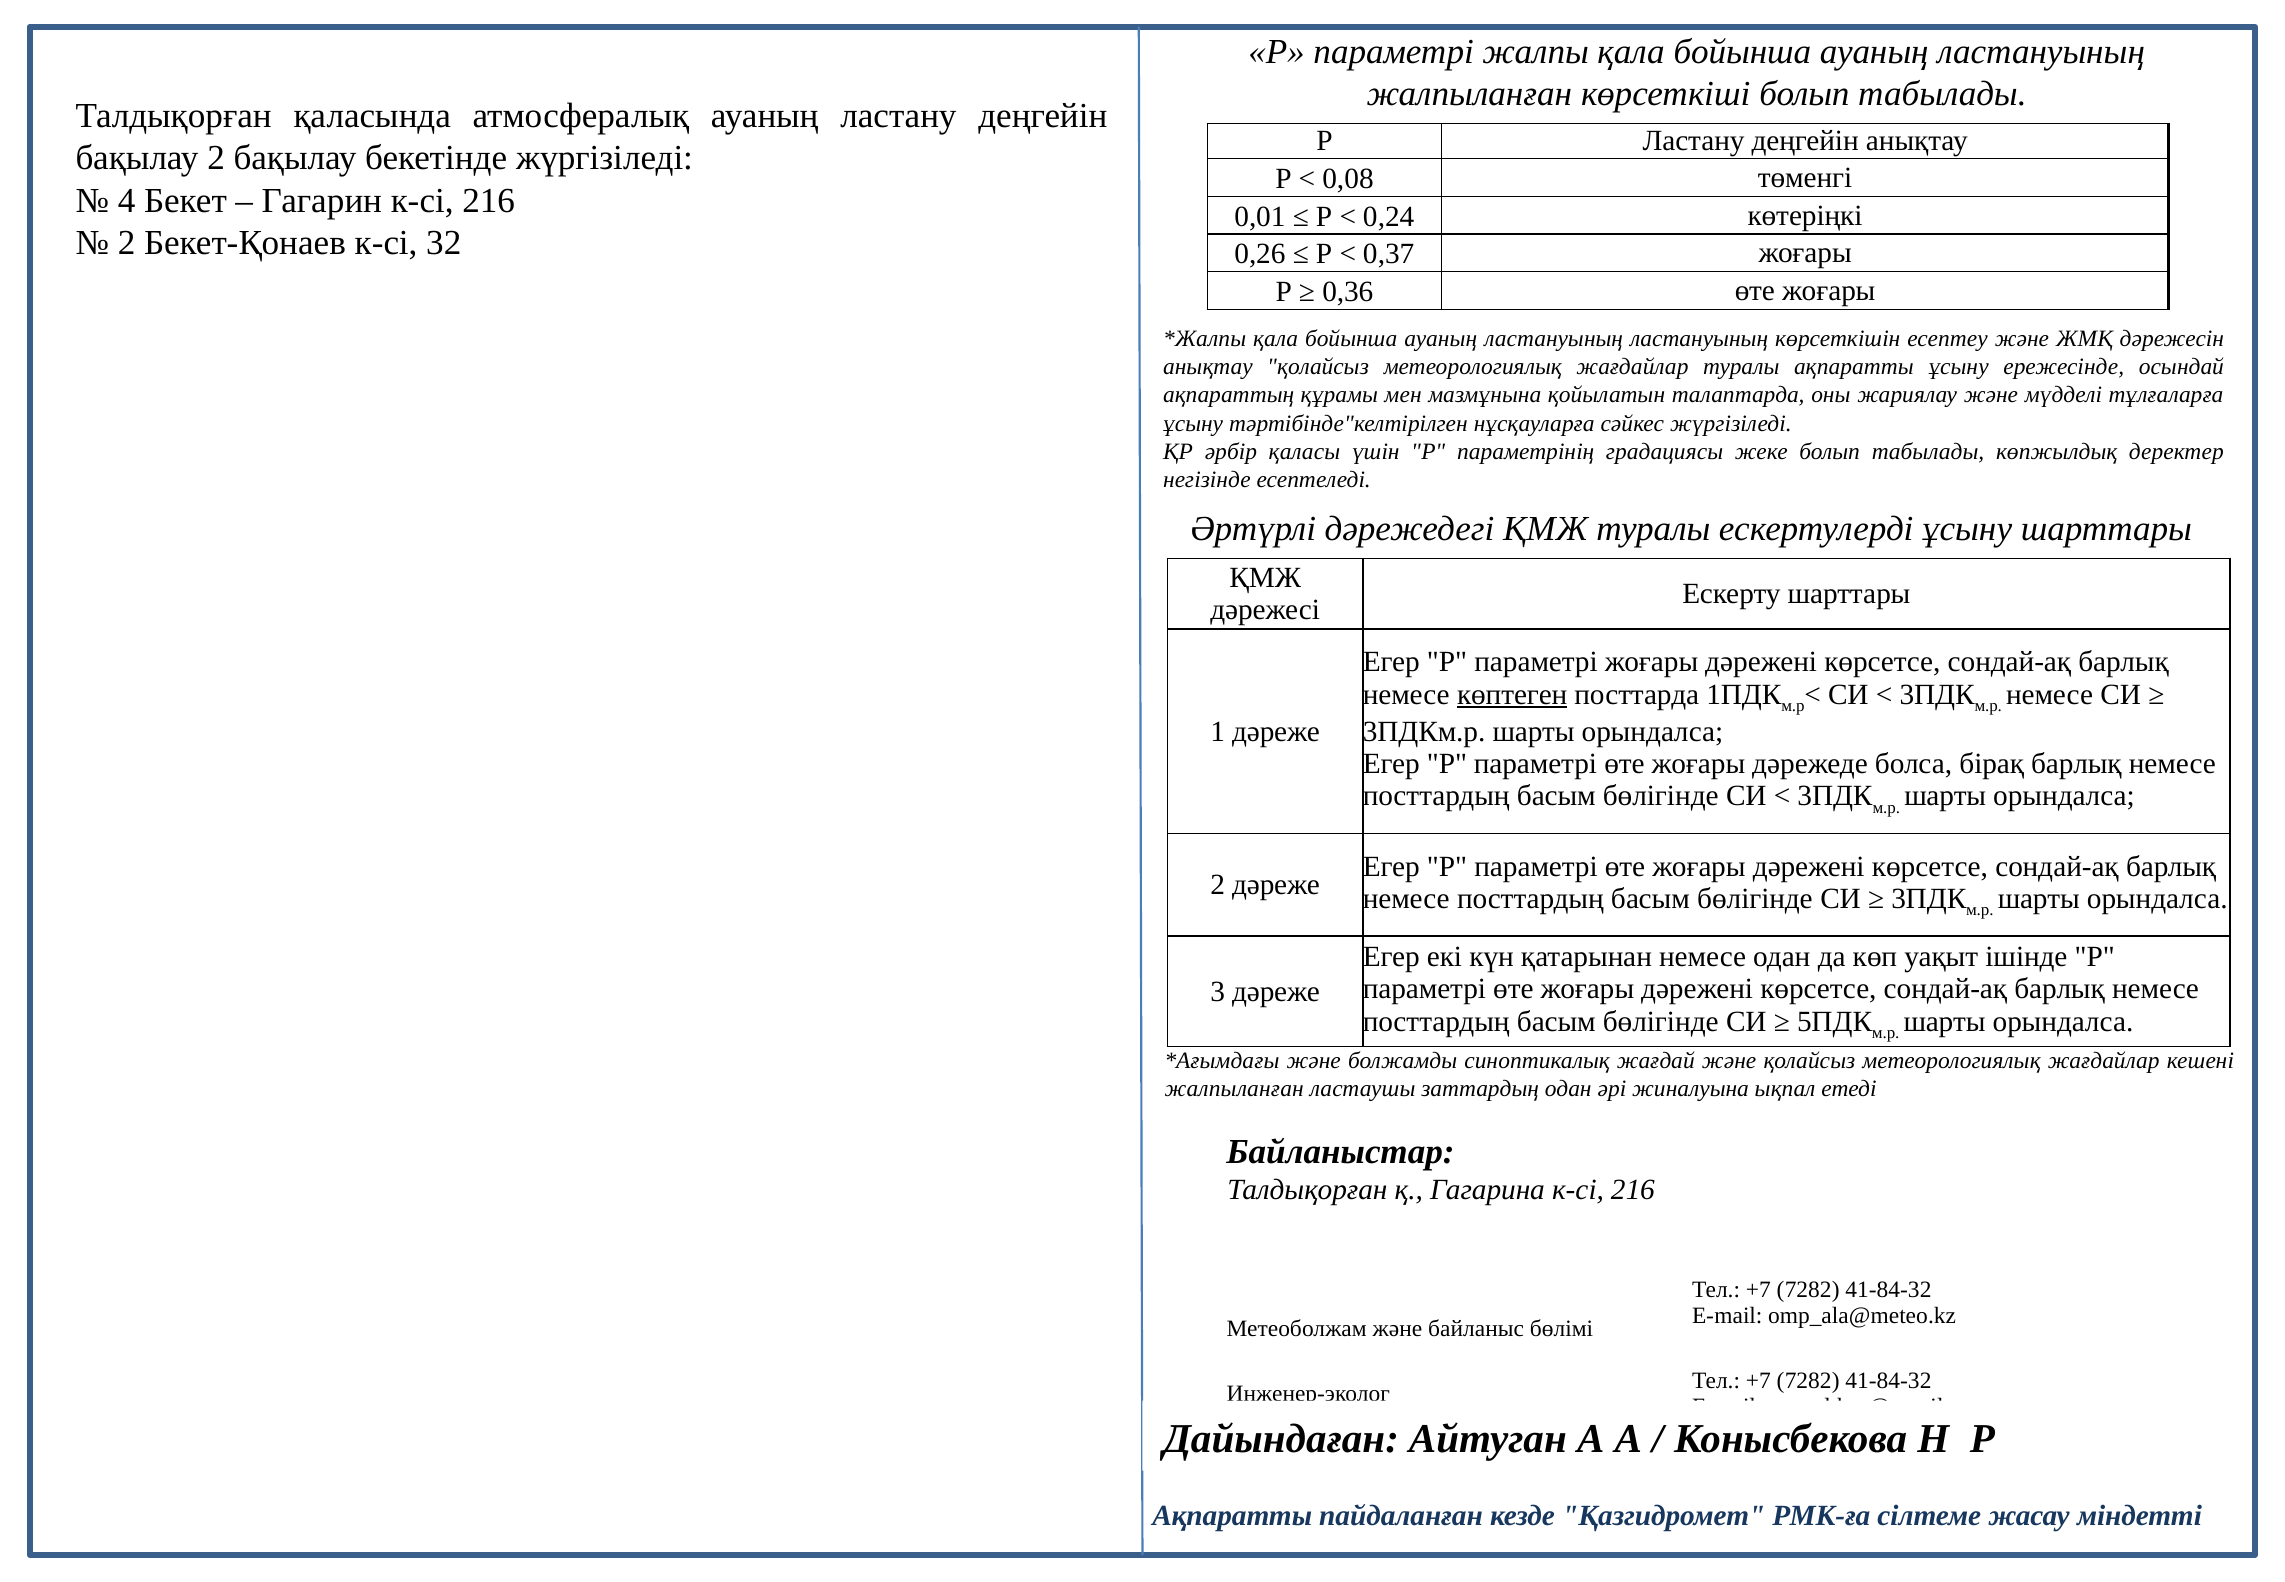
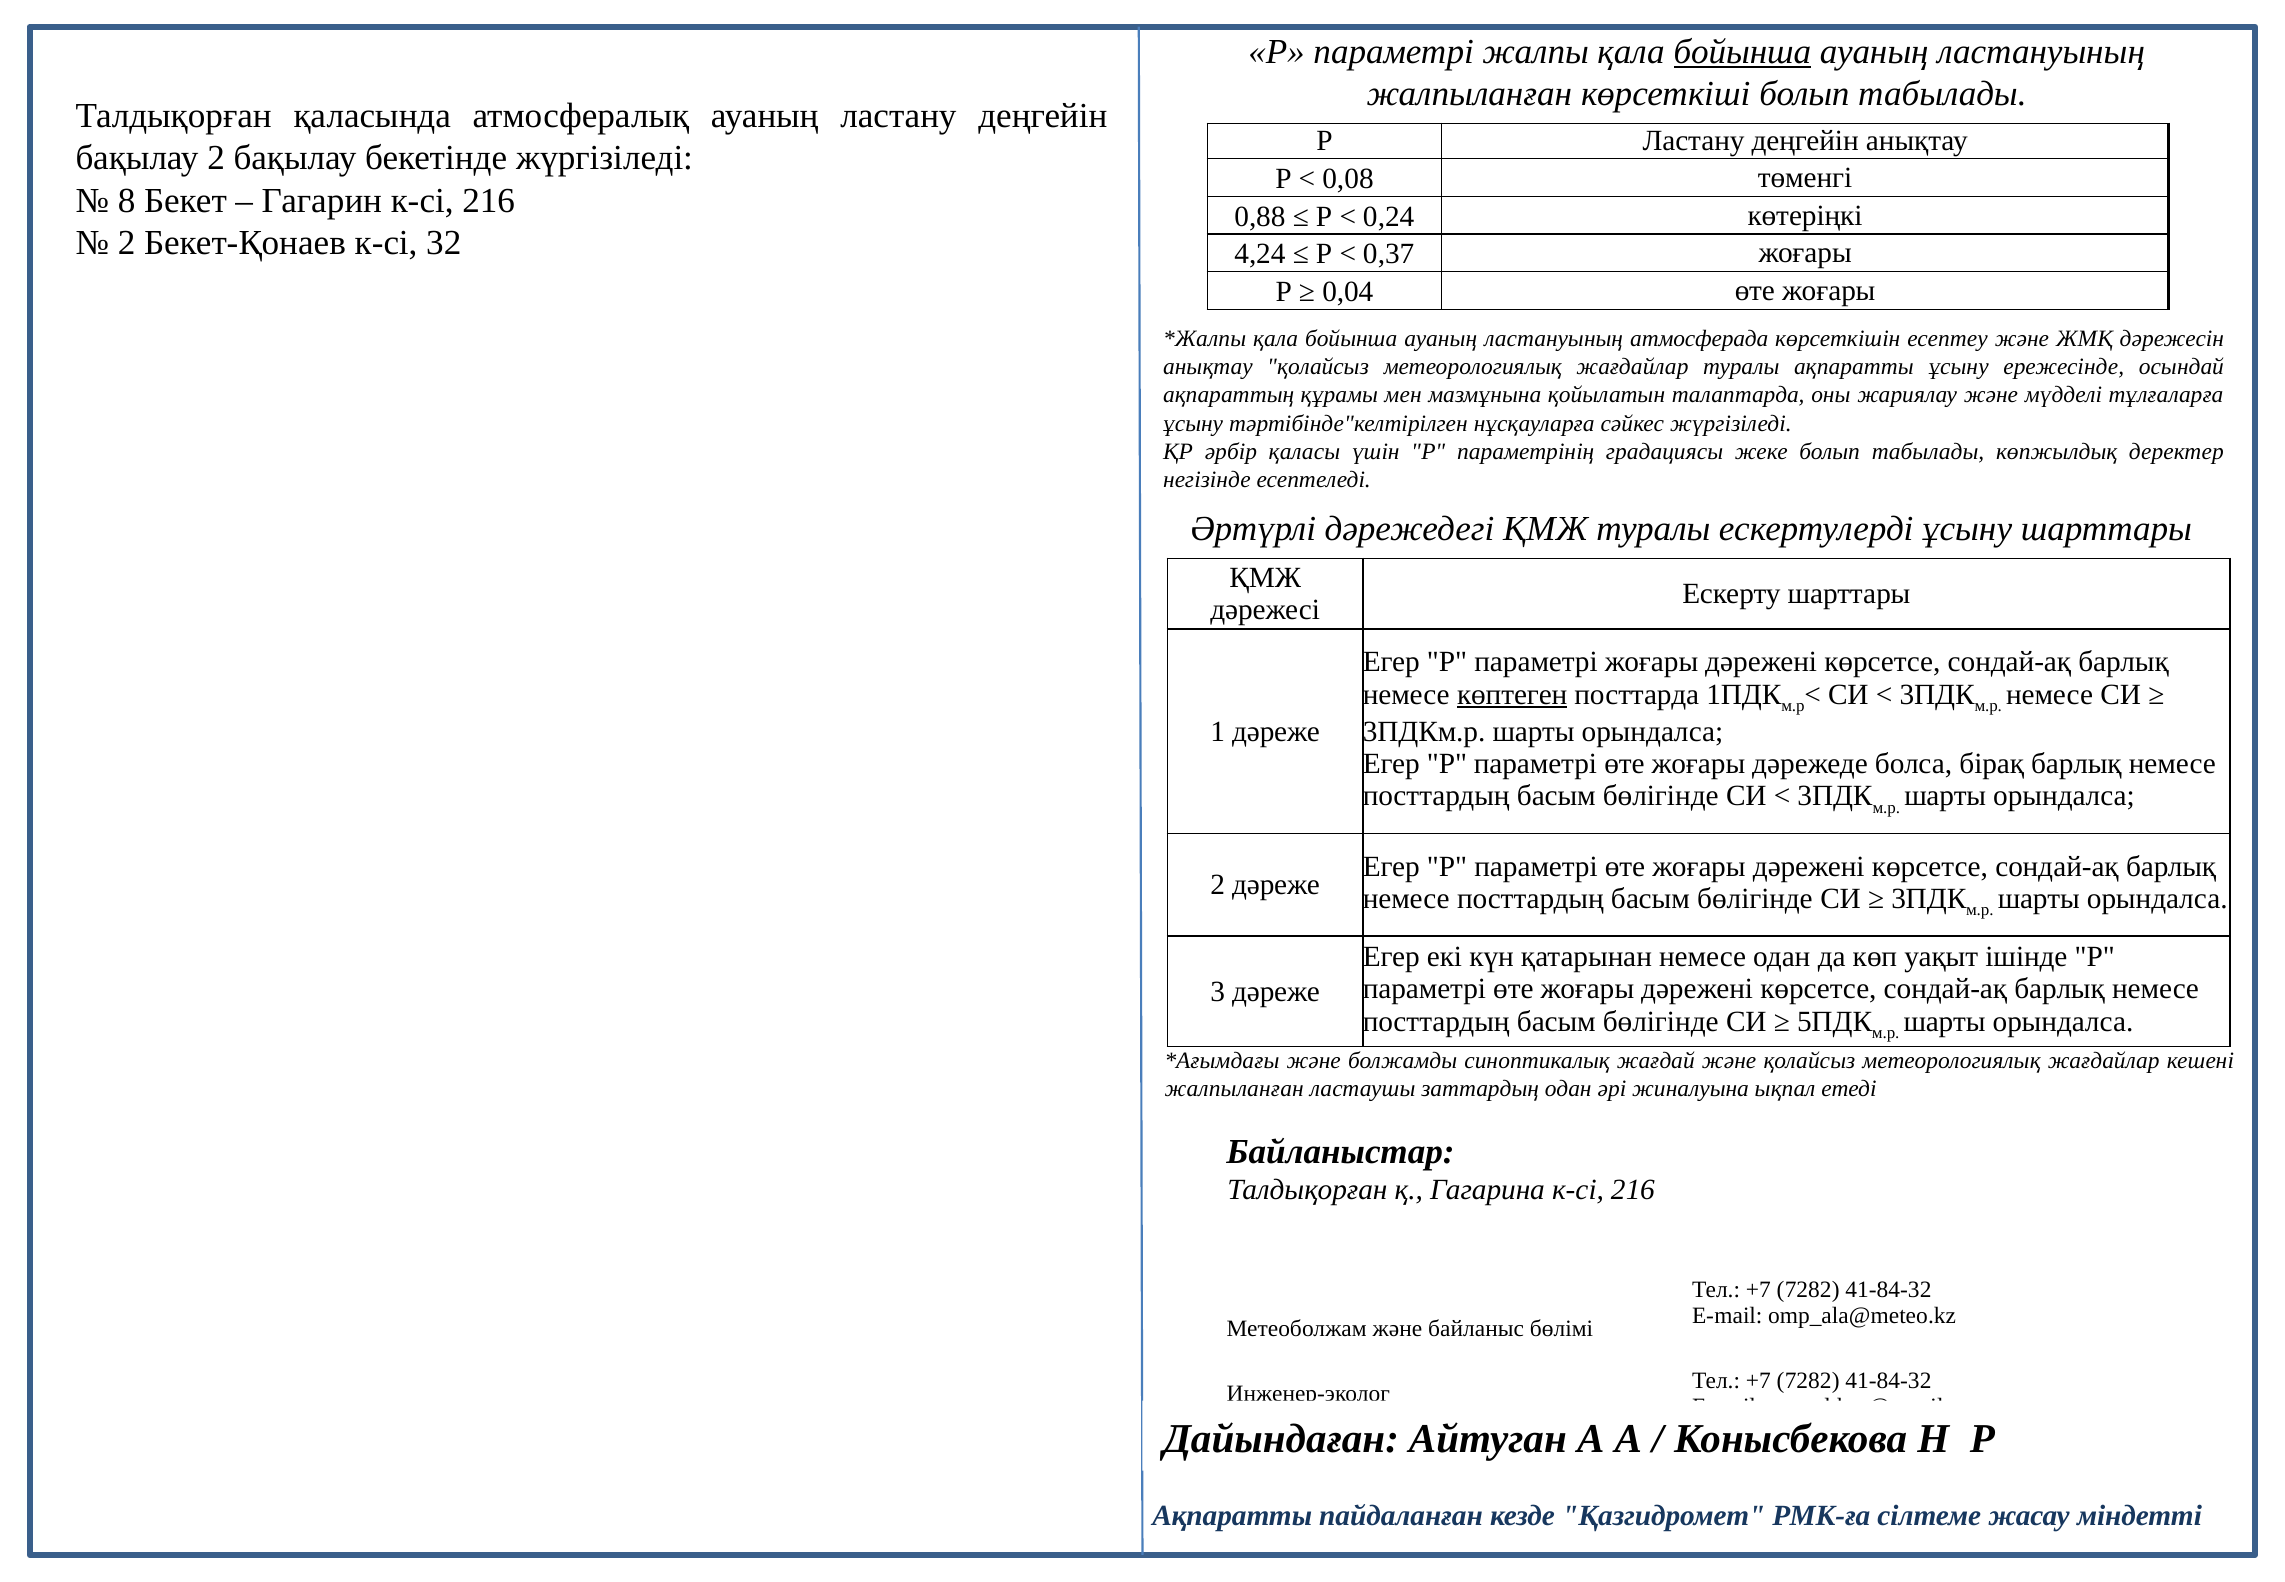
бойынша underline: none -> present (1742, 52)
4: 4 -> 8 (127, 201)
0,01: 0,01 -> 0,88 (1260, 217)
0,26: 0,26 -> 4,24 (1260, 254)
0,36: 0,36 -> 0,04 (1348, 292)
ластануының ластануының: ластануының -> атмосферада (1699, 339)
